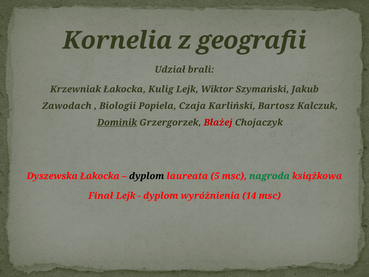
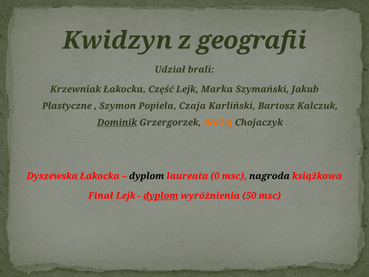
Kornelia: Kornelia -> Kwidzyn (117, 40)
Kulig: Kulig -> Część (161, 89)
Wiktor: Wiktor -> Marka (217, 89)
Zawodach: Zawodach -> Plastyczne (67, 106)
Biologii: Biologii -> Szymon (118, 106)
Błażej colour: red -> orange (218, 122)
5: 5 -> 0 (215, 176)
nagroda colour: green -> black (269, 176)
dyplom underline: none -> present (161, 196)
14: 14 -> 50 (249, 196)
